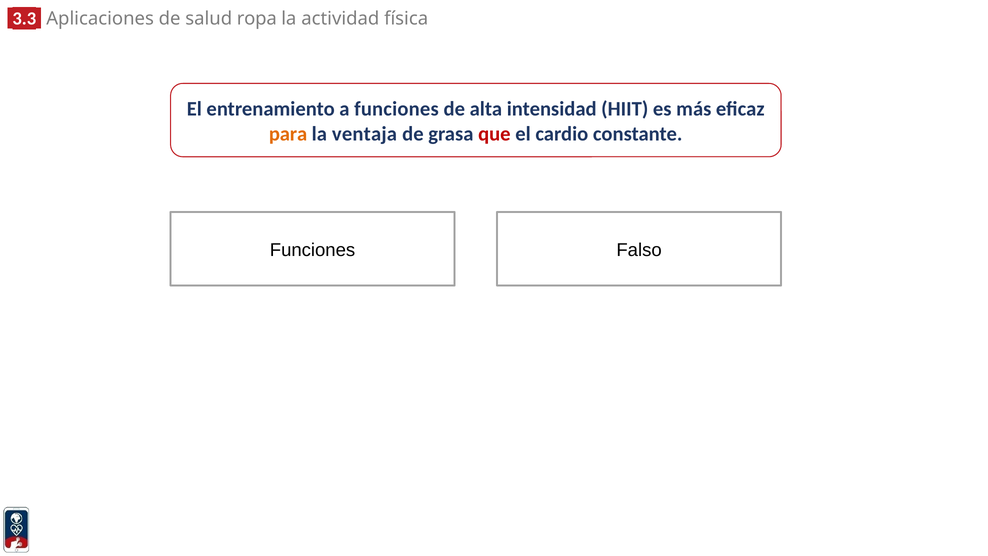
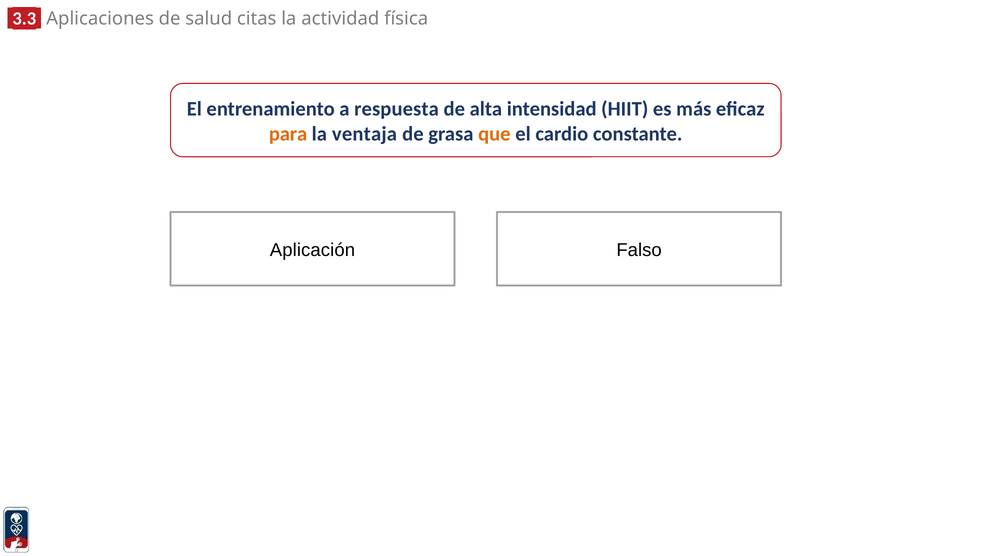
ropa: ropa -> citas (257, 18)
a funciones: funciones -> respuesta (396, 109)
que colour: red -> orange (494, 134)
Funciones: Funciones -> Aplicación (312, 250)
